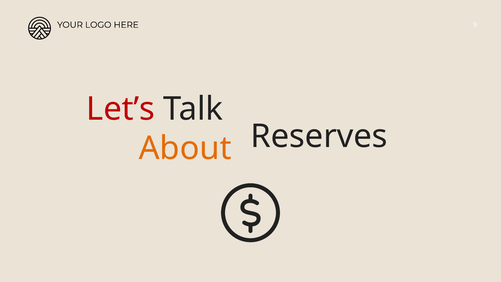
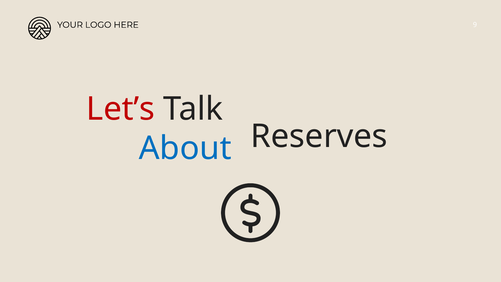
About colour: orange -> blue (185, 148)
